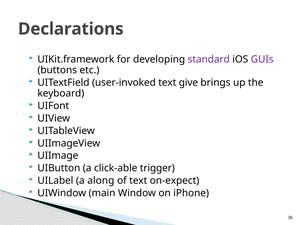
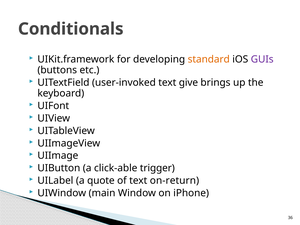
Declarations: Declarations -> Conditionals (71, 29)
standard colour: purple -> orange (209, 59)
along: along -> quote (101, 181)
on-expect: on-expect -> on-return (174, 181)
